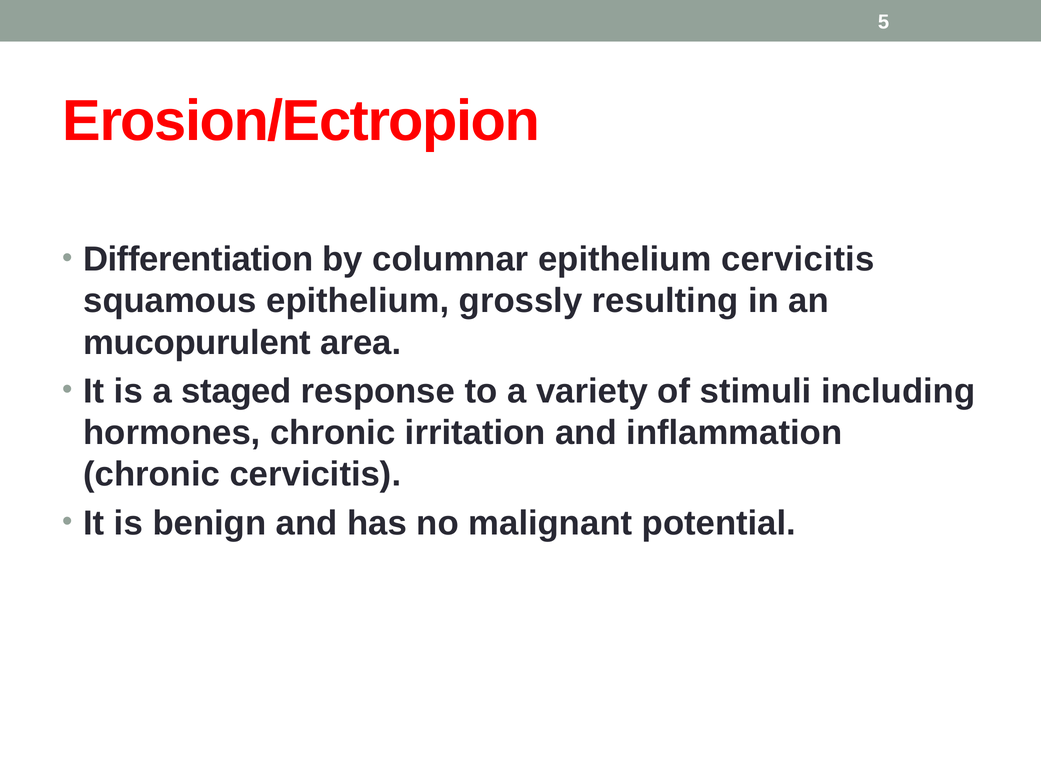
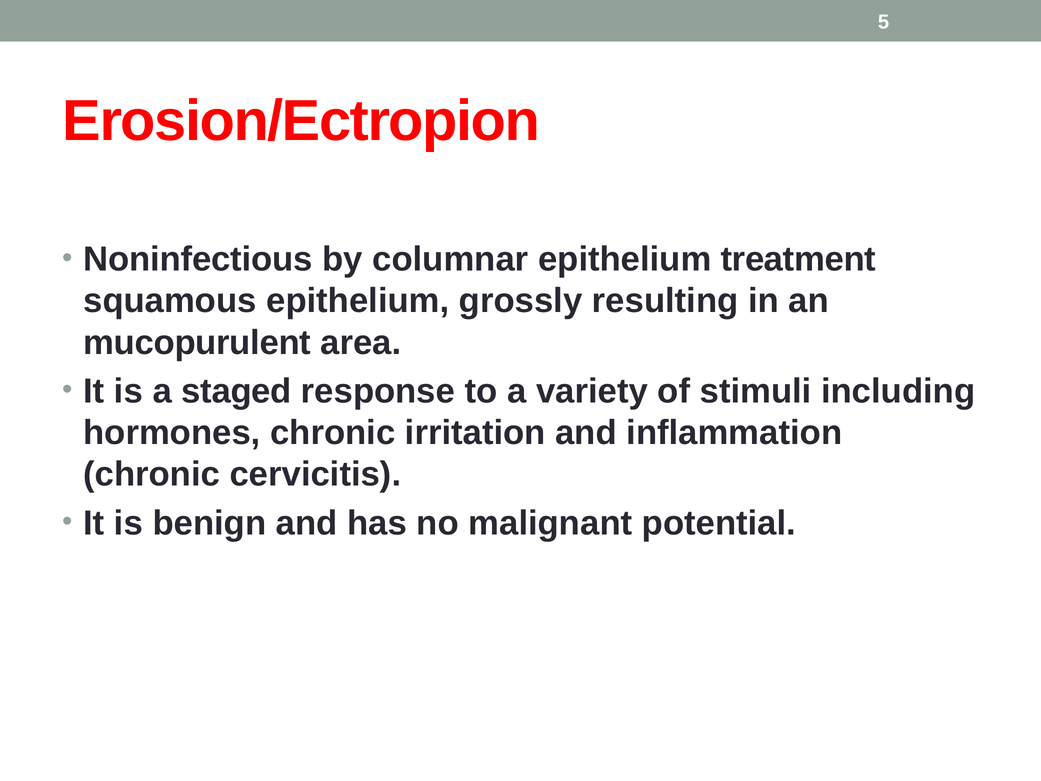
Differentiation: Differentiation -> Noninfectious (198, 259)
epithelium cervicitis: cervicitis -> treatment (798, 259)
